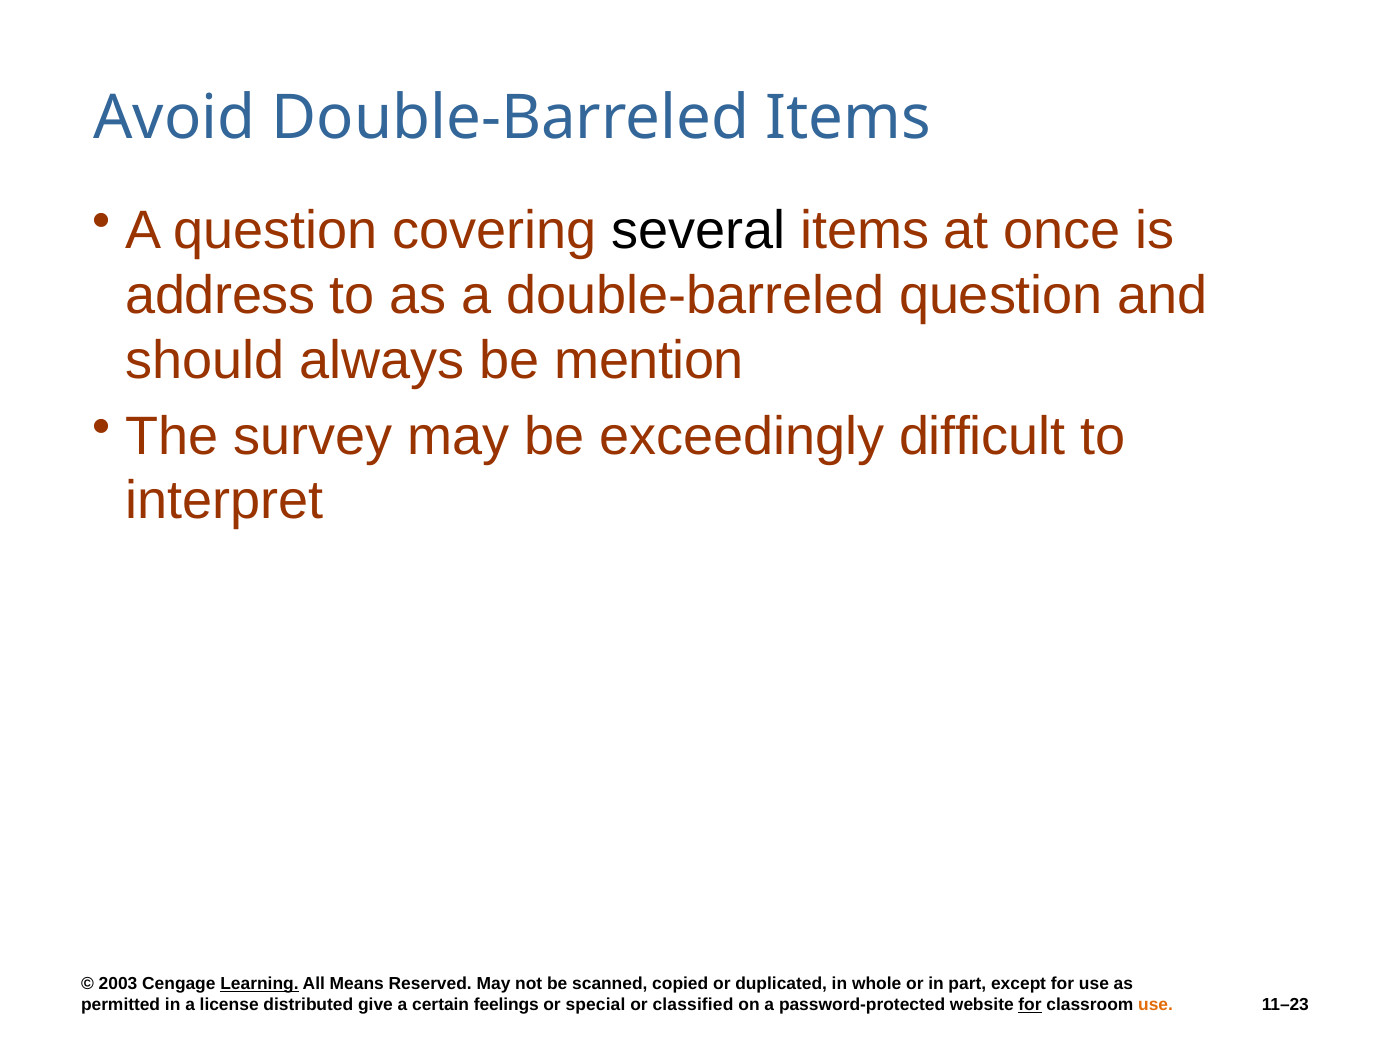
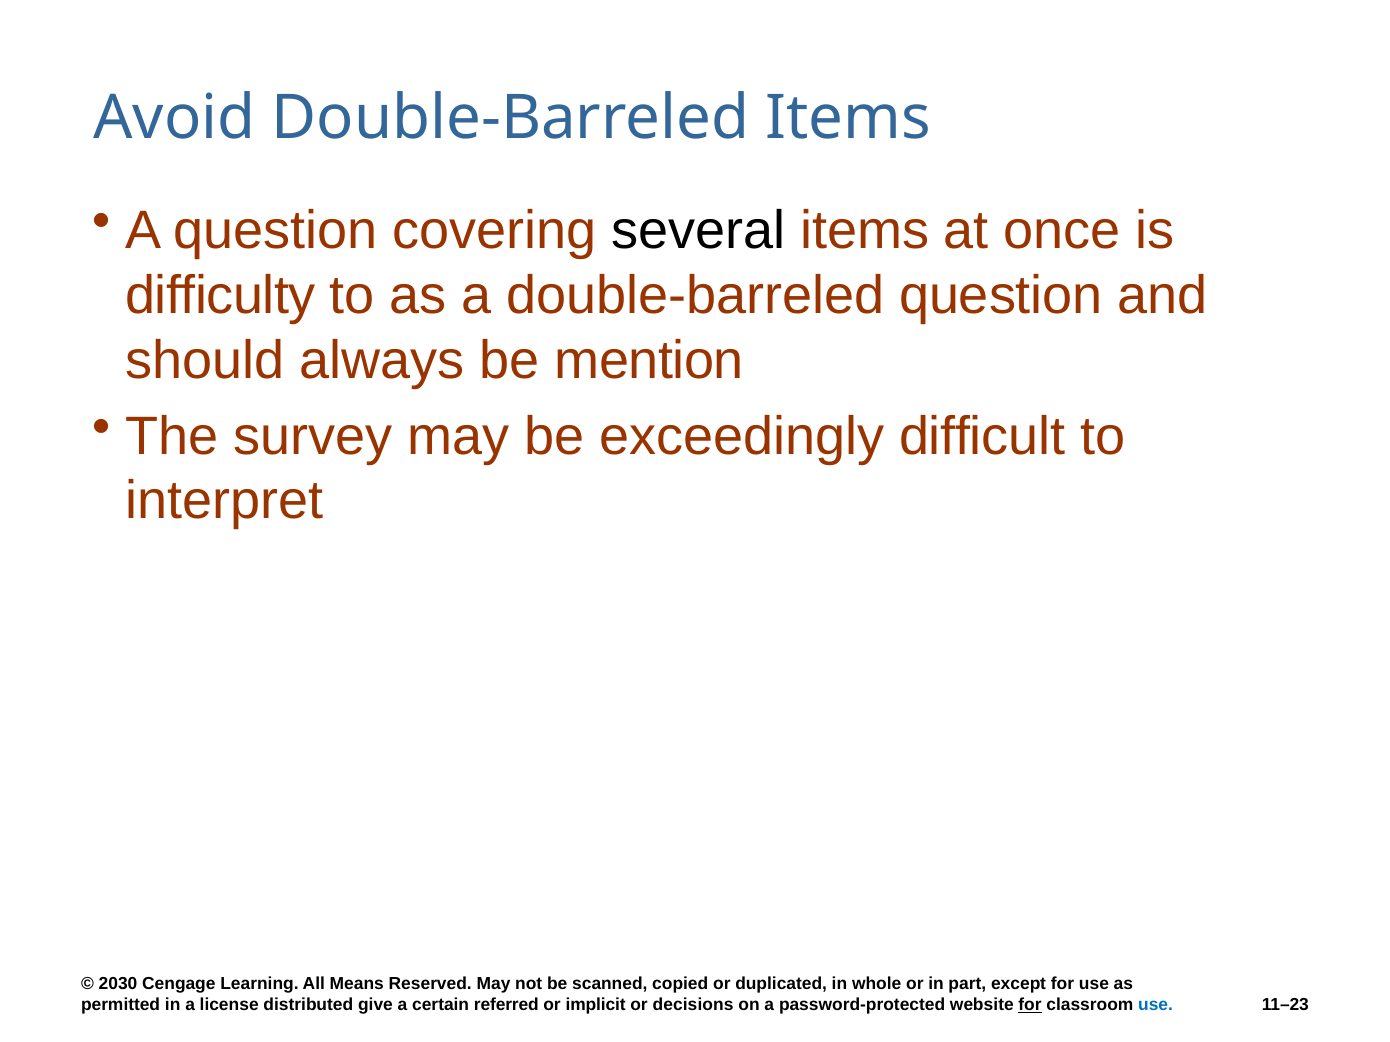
address: address -> difficulty (221, 296)
2003: 2003 -> 2030 (118, 985)
Learning underline: present -> none (259, 985)
feelings: feelings -> referred (506, 1006)
special: special -> implicit (596, 1006)
classified: classified -> decisions (693, 1006)
use colour: orange -> blue (1156, 1006)
